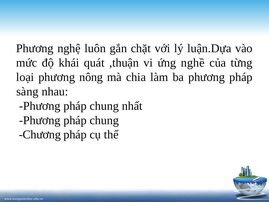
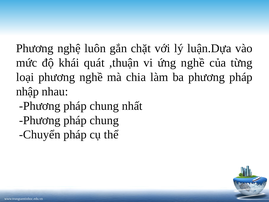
phương nông: nông -> nghề (91, 77)
sàng: sàng -> nhập (27, 91)
Chương: Chương -> Chuyển (40, 134)
